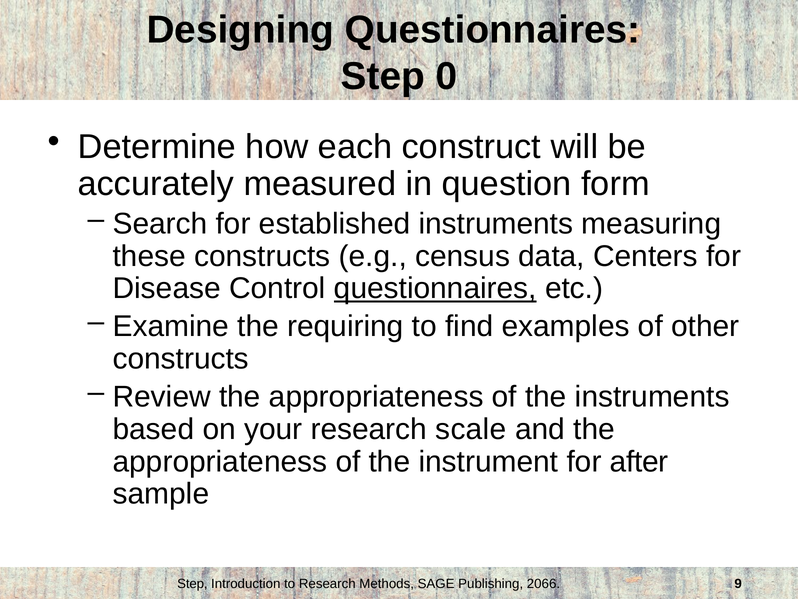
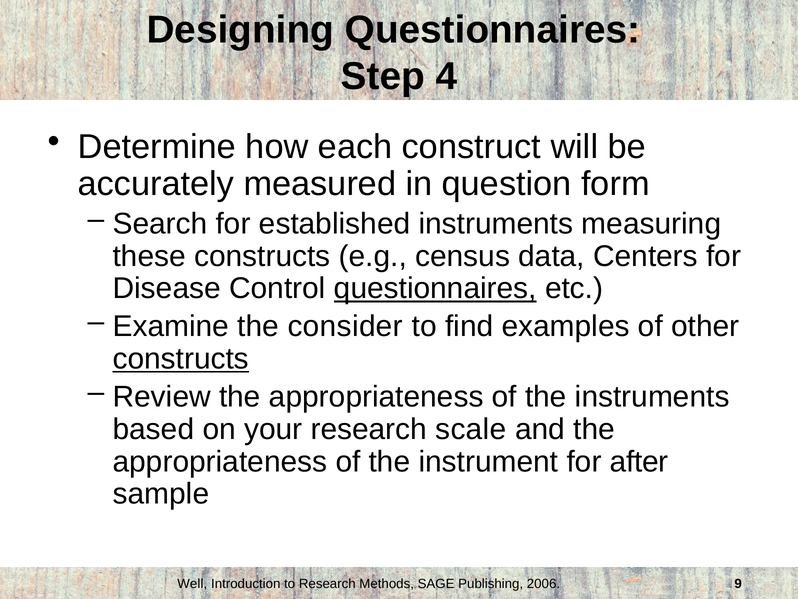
0: 0 -> 4 (446, 77)
requiring: requiring -> consider (345, 326)
constructs underline: none -> present (181, 359)
Step: Step -> Well (192, 583)
2066: 2066 -> 2006 (543, 583)
